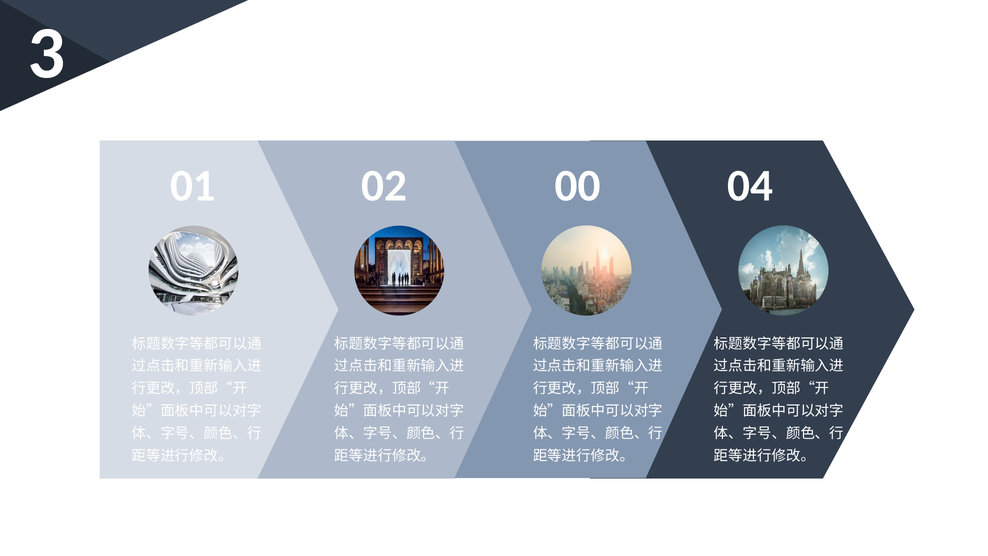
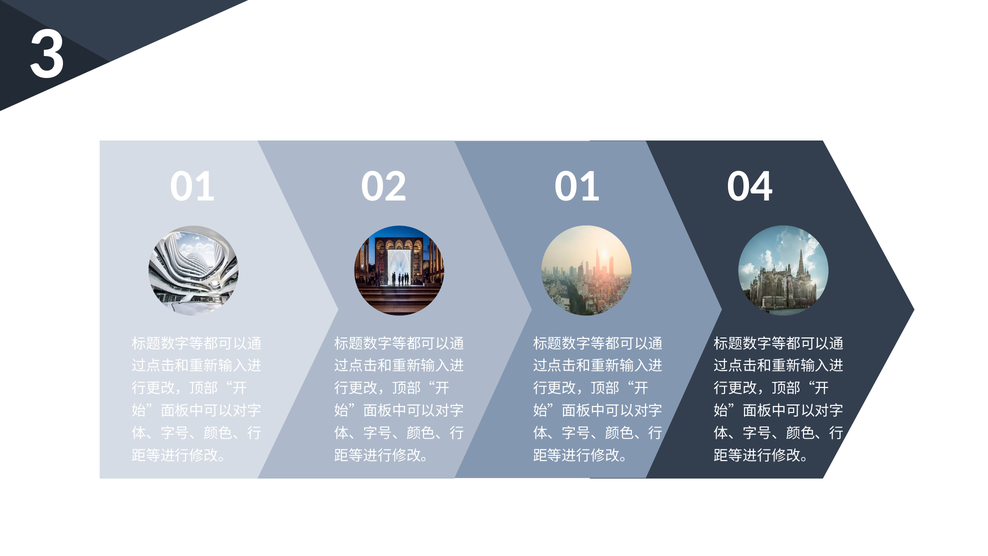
02 00: 00 -> 01 (578, 186)
